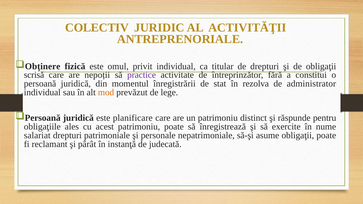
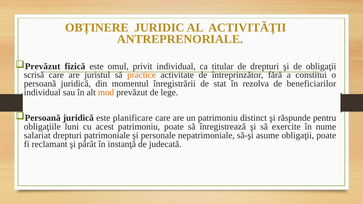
COLECTIV: COLECTIV -> OBȚINERE (97, 28)
Obținere: Obținere -> Prevăzut (43, 66)
nepoții: nepoții -> juristul (97, 75)
practice colour: purple -> orange (142, 75)
administrator: administrator -> beneficiarilor (311, 84)
ales: ales -> luni (72, 127)
